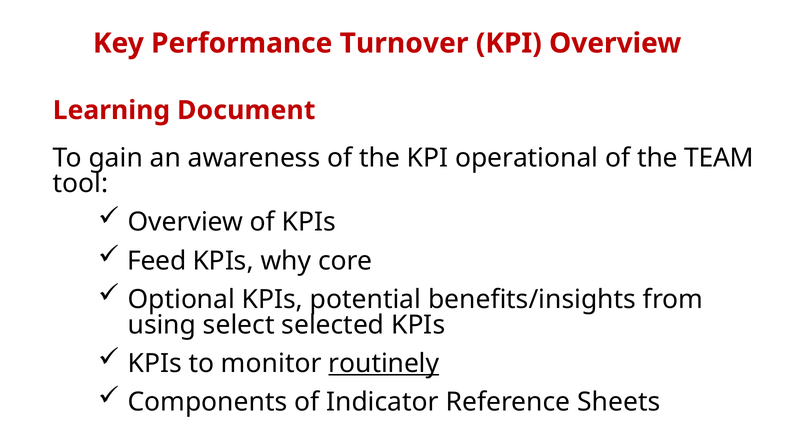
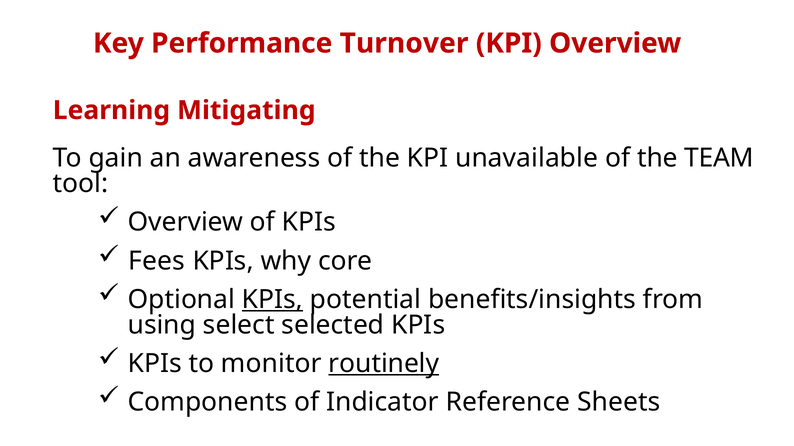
Document: Document -> Mitigating (246, 110)
operational: operational -> unavailable (527, 158)
Feed: Feed -> Fees (157, 261)
KPIs underline: none -> present (272, 300)
